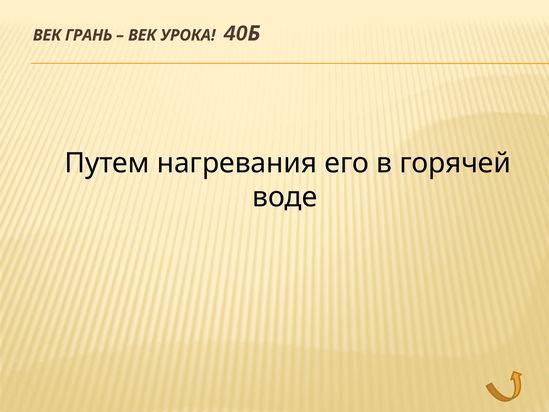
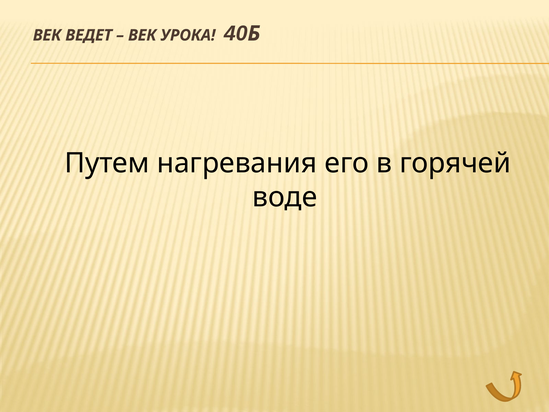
ГРАНЬ: ГРАНЬ -> ВЕДЕТ (89, 35)
